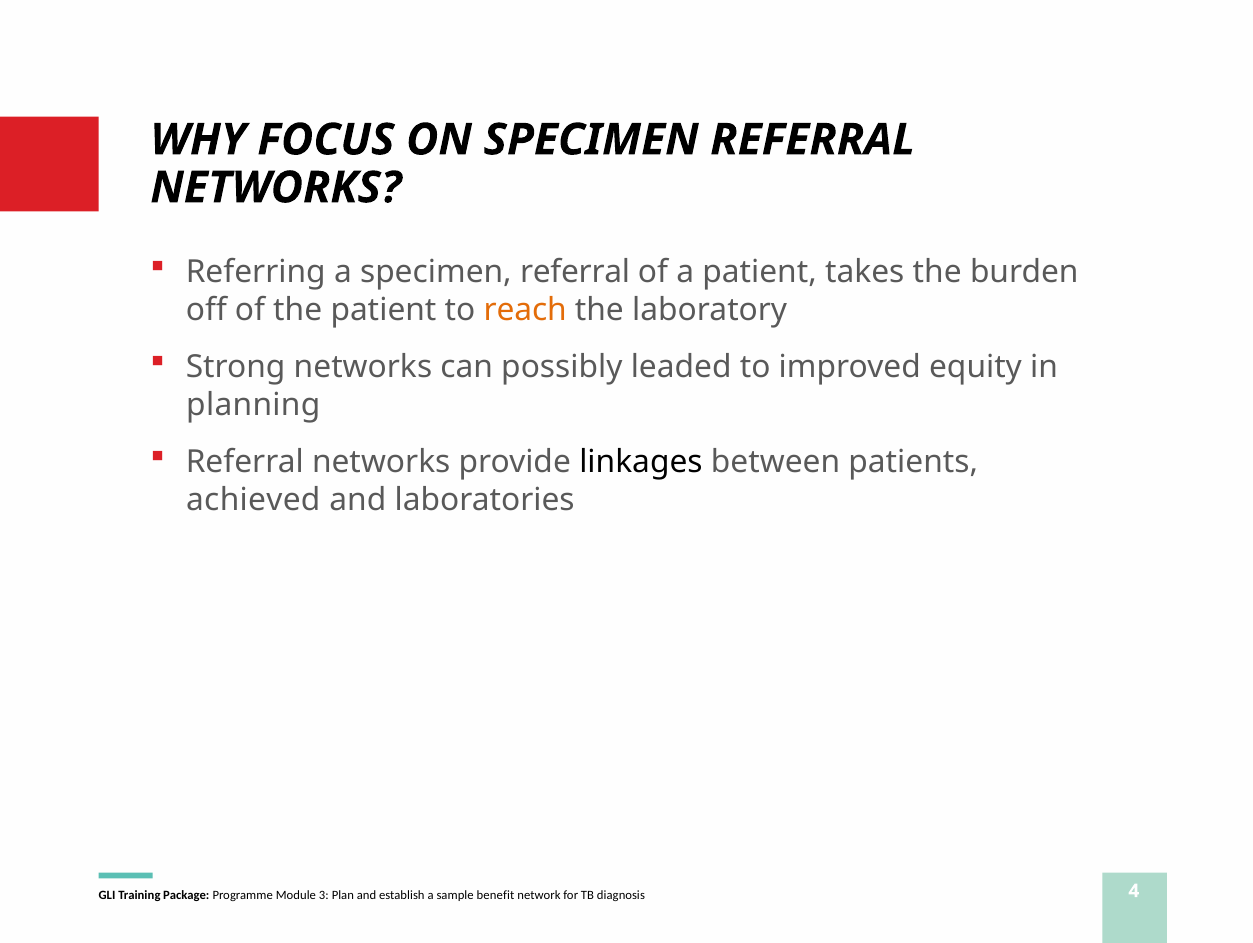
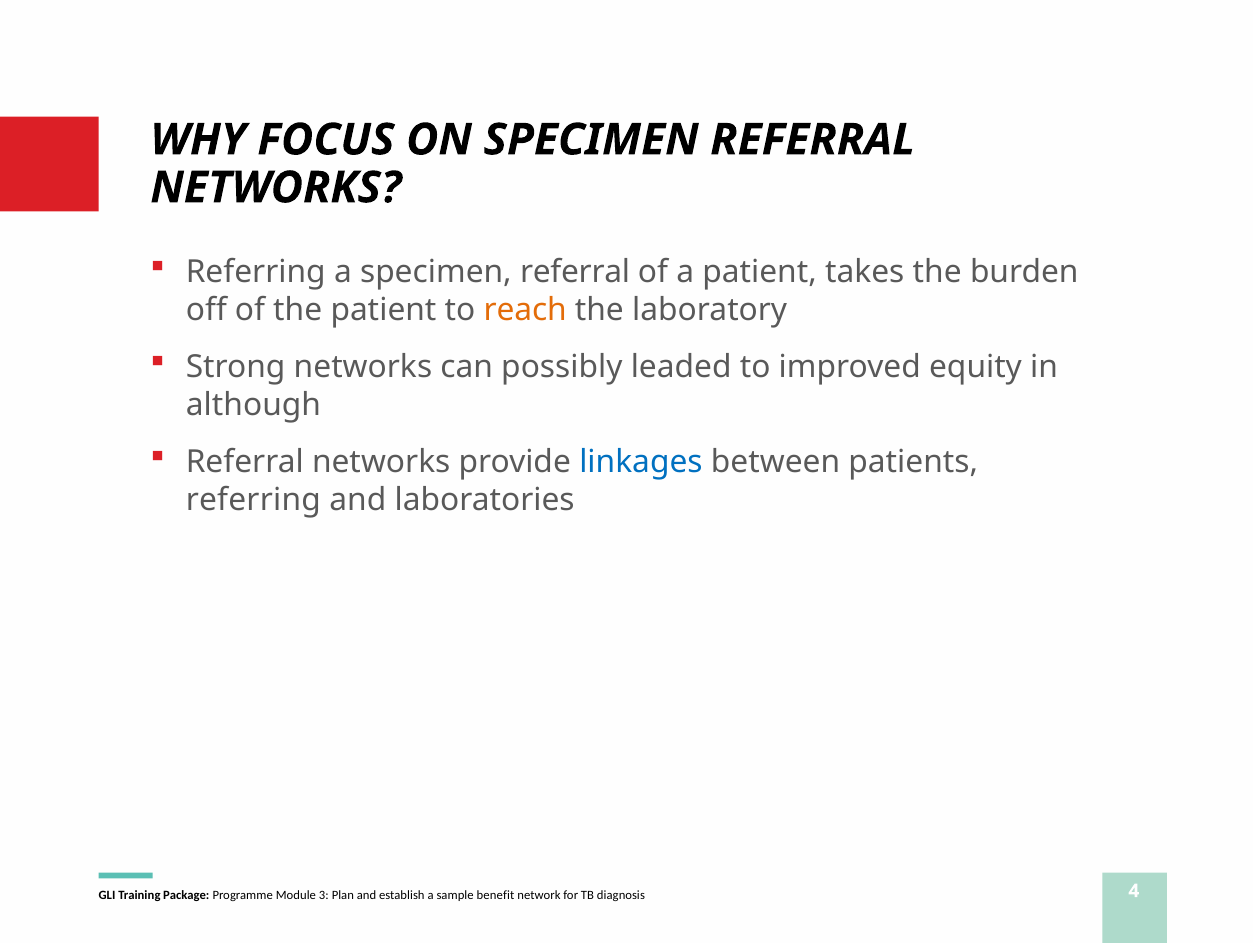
planning: planning -> although (253, 405)
linkages colour: black -> blue (641, 463)
achieved: achieved -> referring (253, 501)
